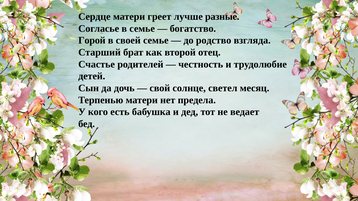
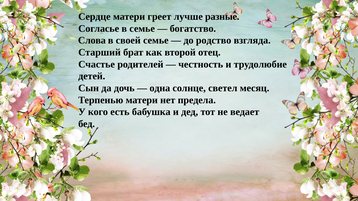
Горой: Горой -> Слова (92, 41)
свой: свой -> одна (160, 88)
